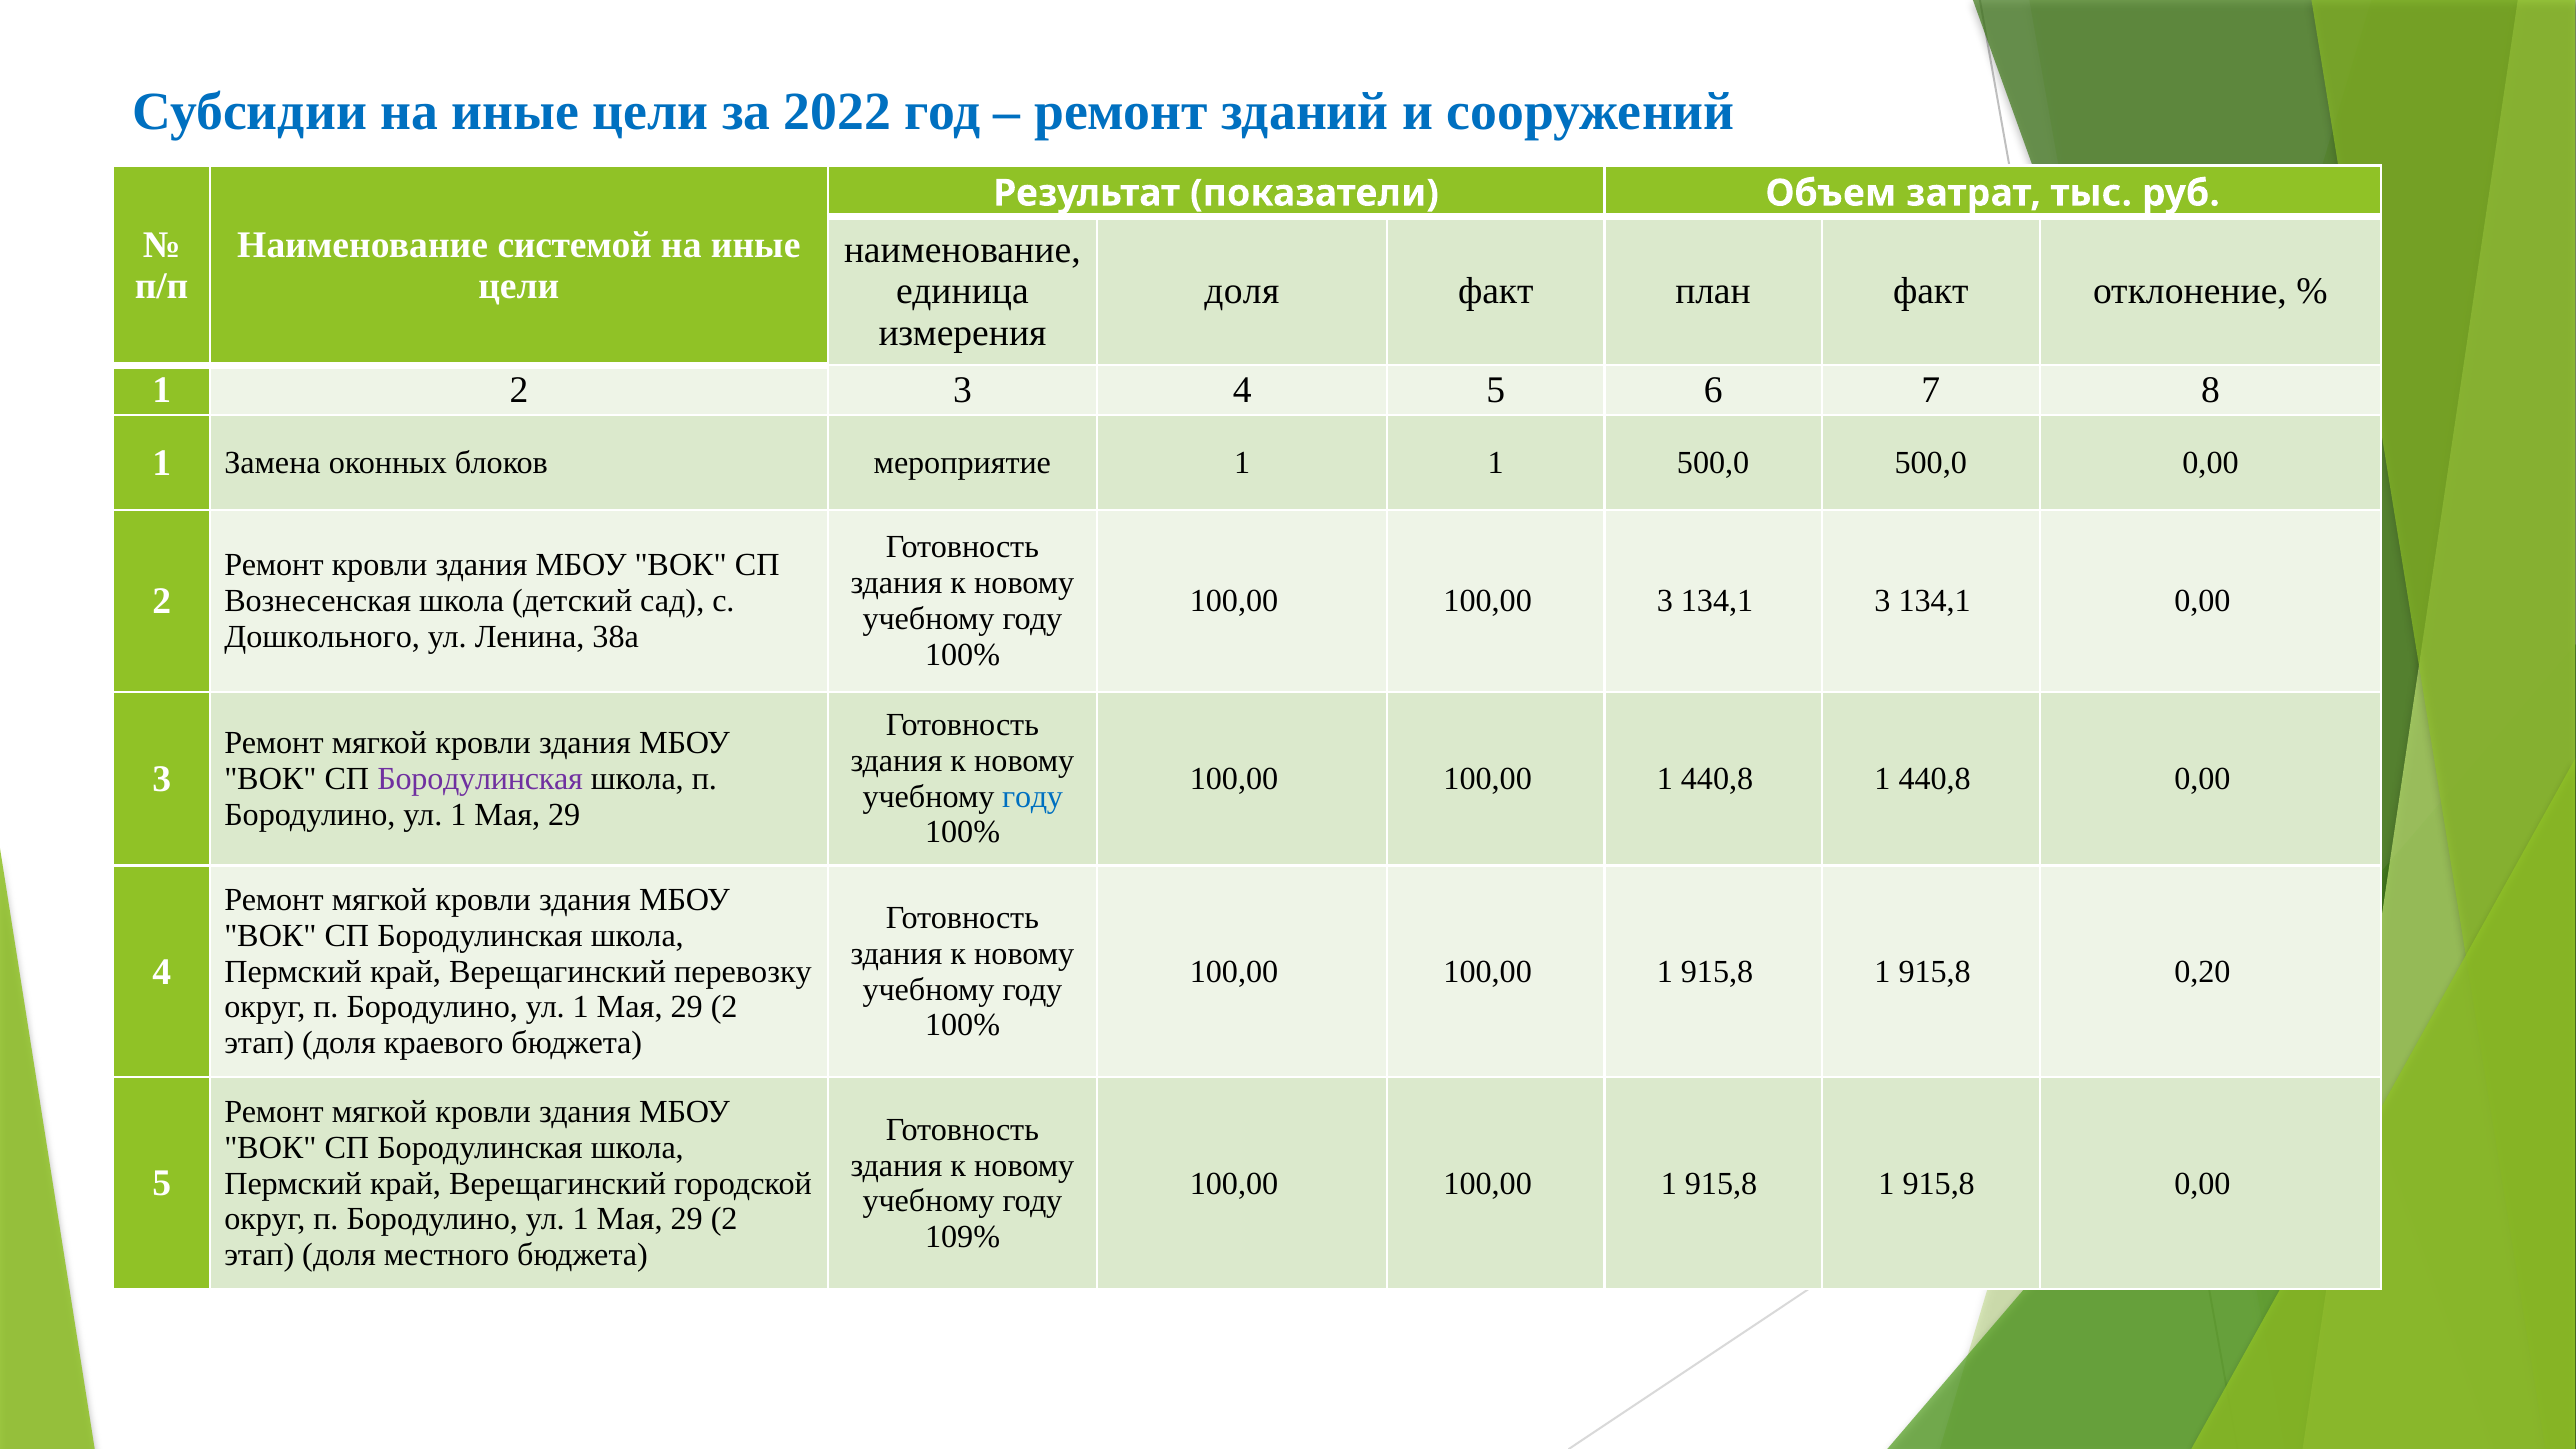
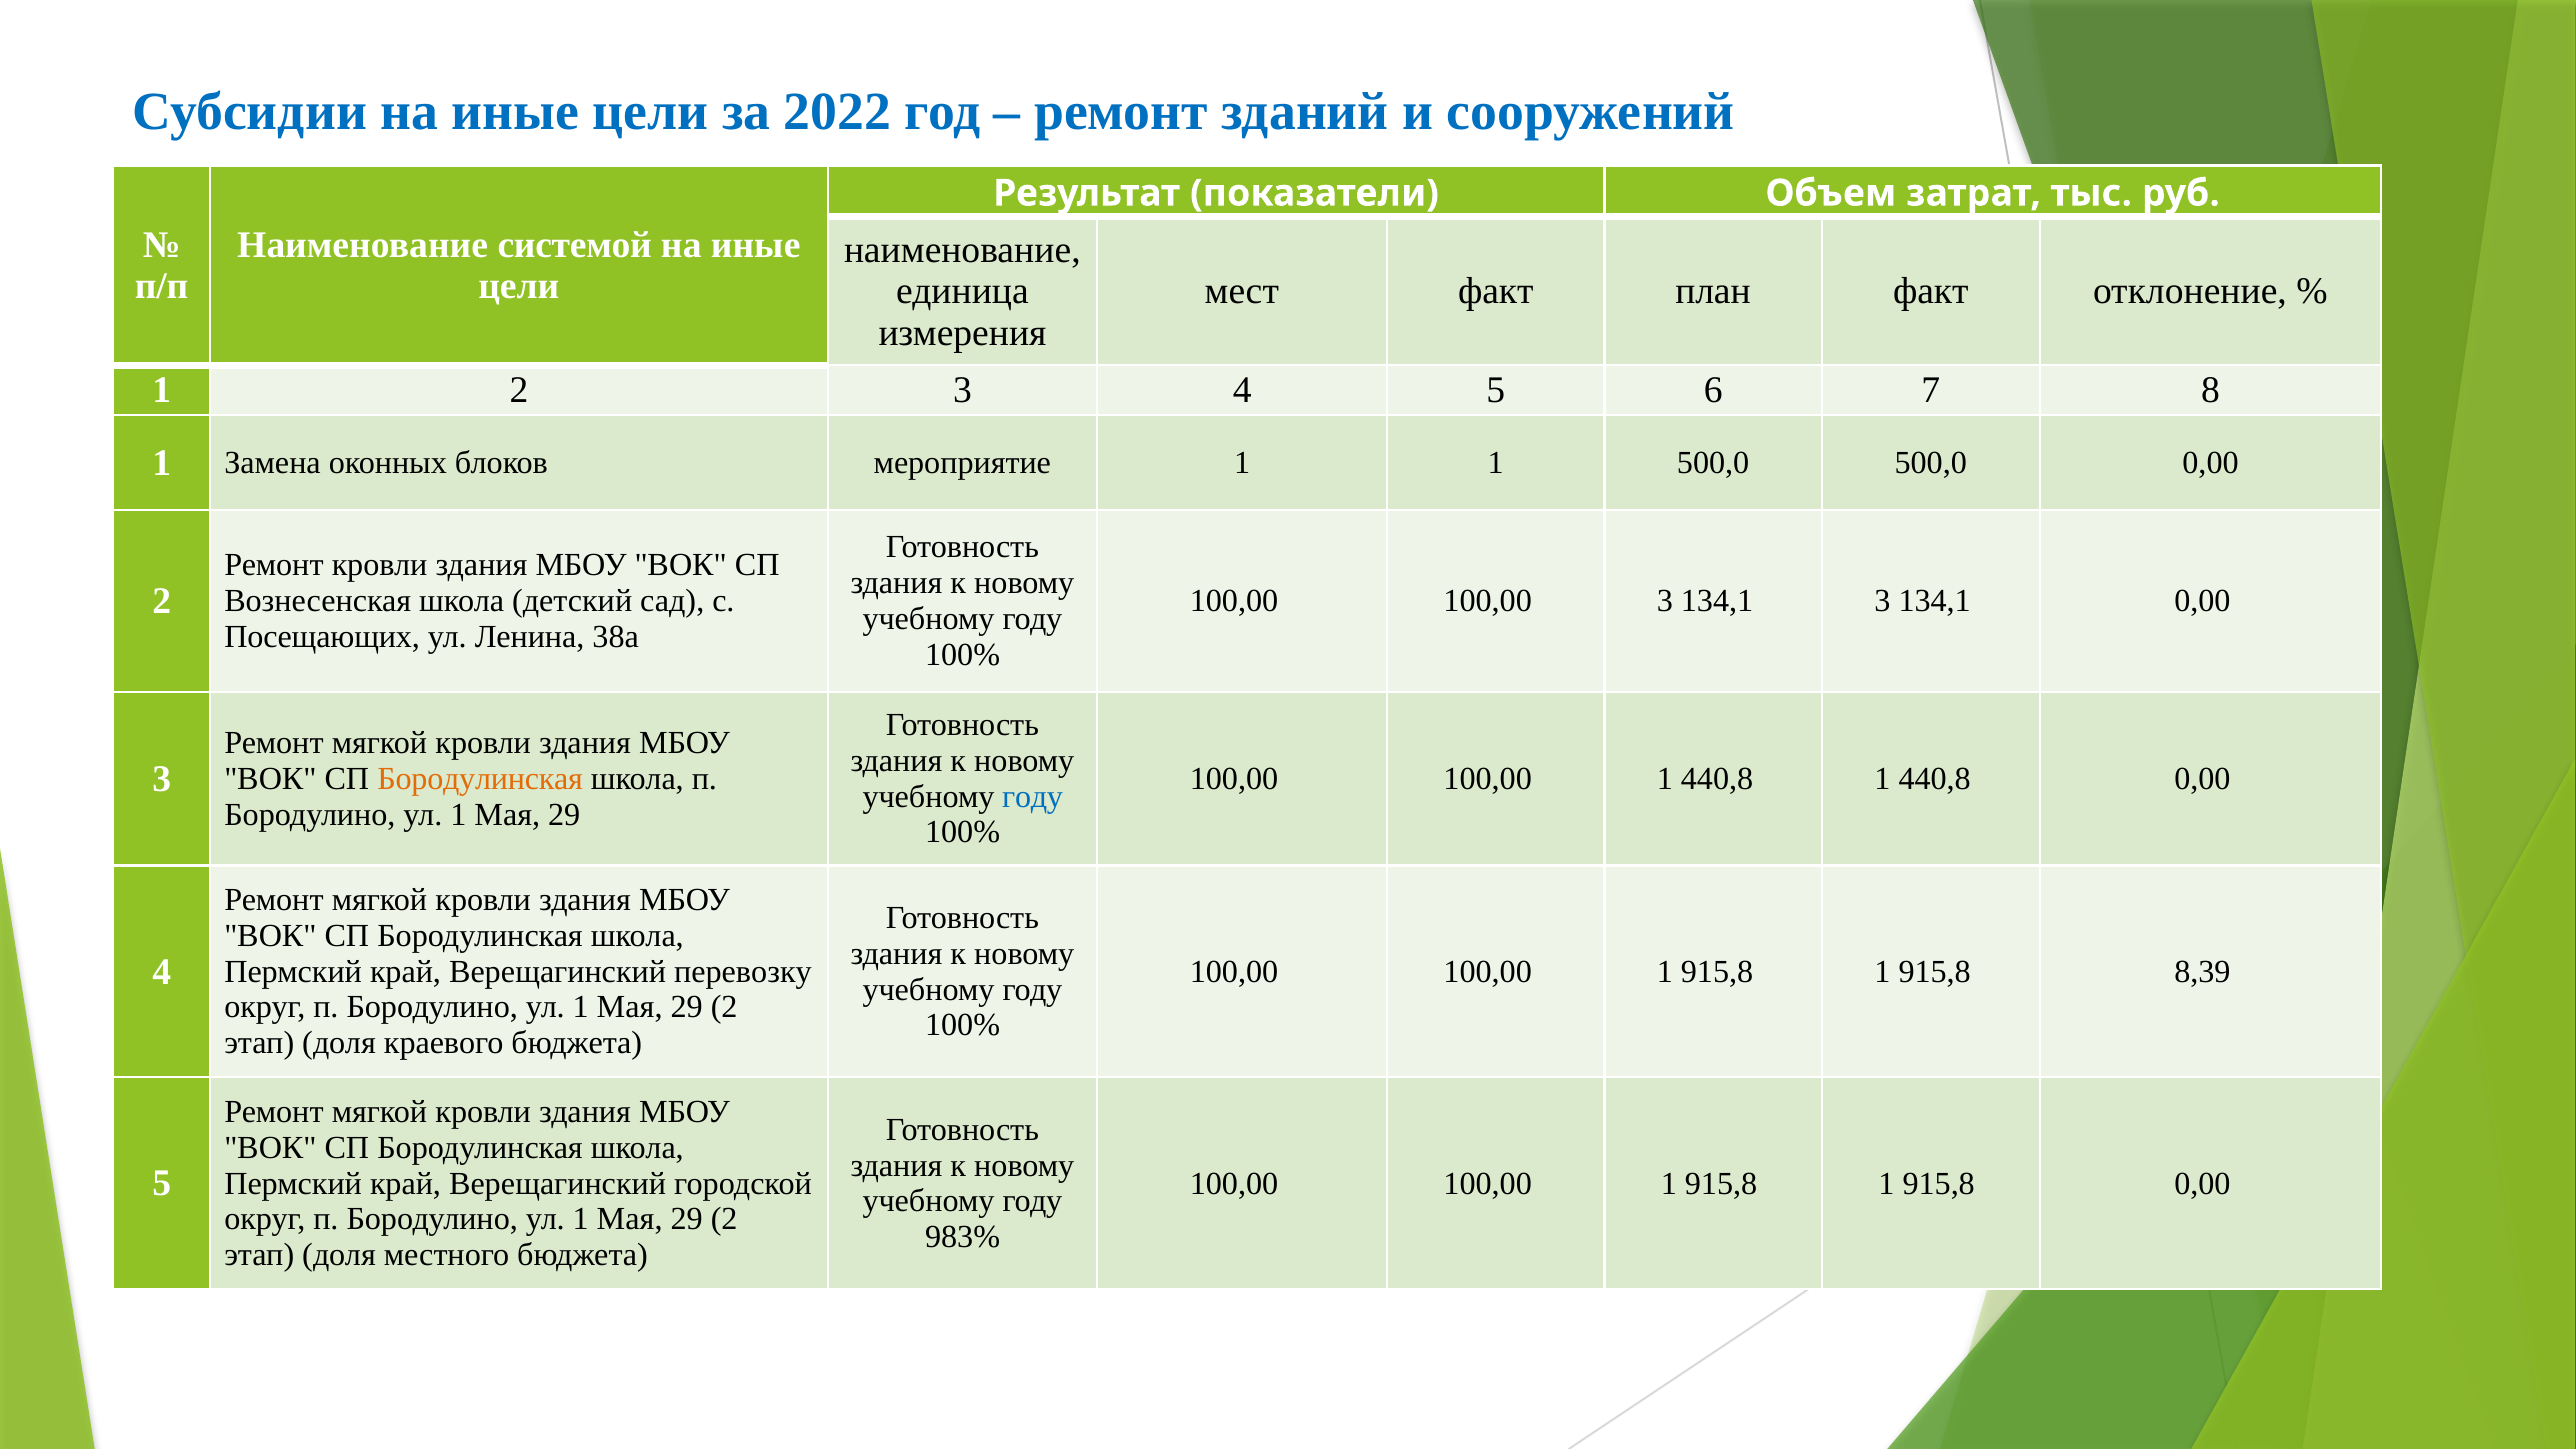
доля: доля -> мест (1242, 291)
Дошкольного: Дошкольного -> Посещающих (322, 637)
Бородулинская colour: purple -> orange (480, 779)
0,20: 0,20 -> 8,39 (2202, 971)
109%: 109% -> 983% (963, 1237)
